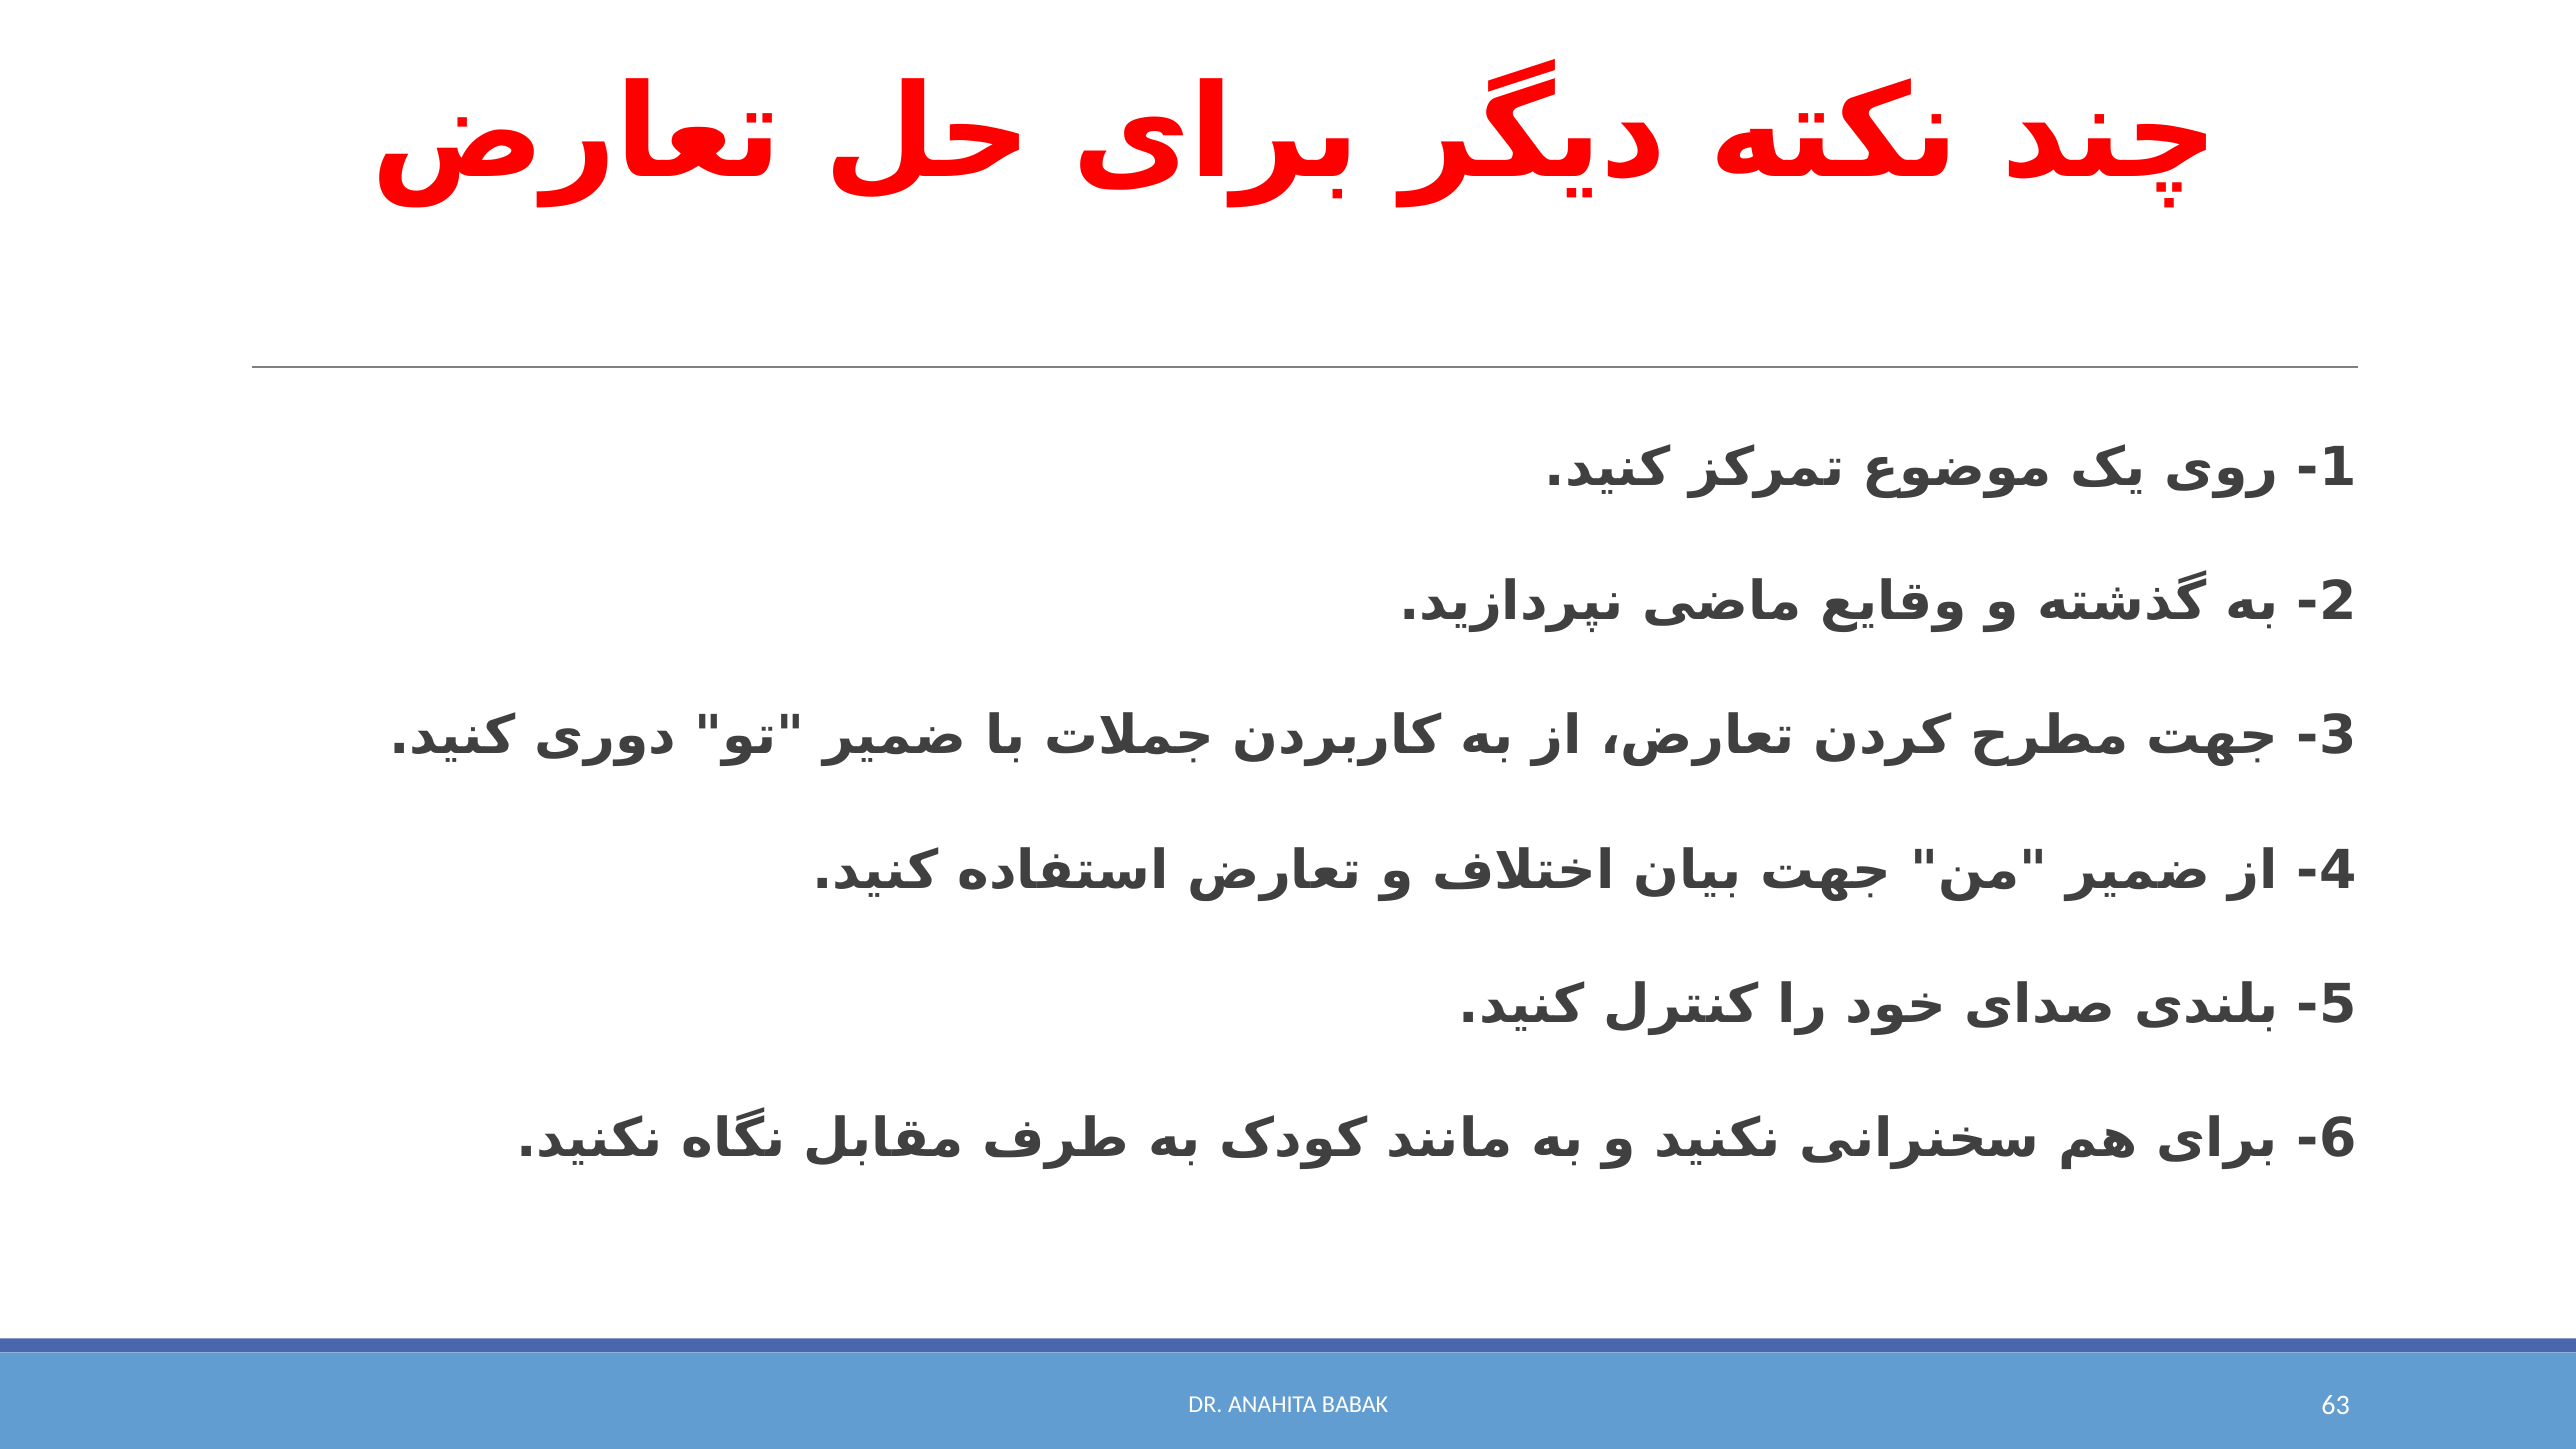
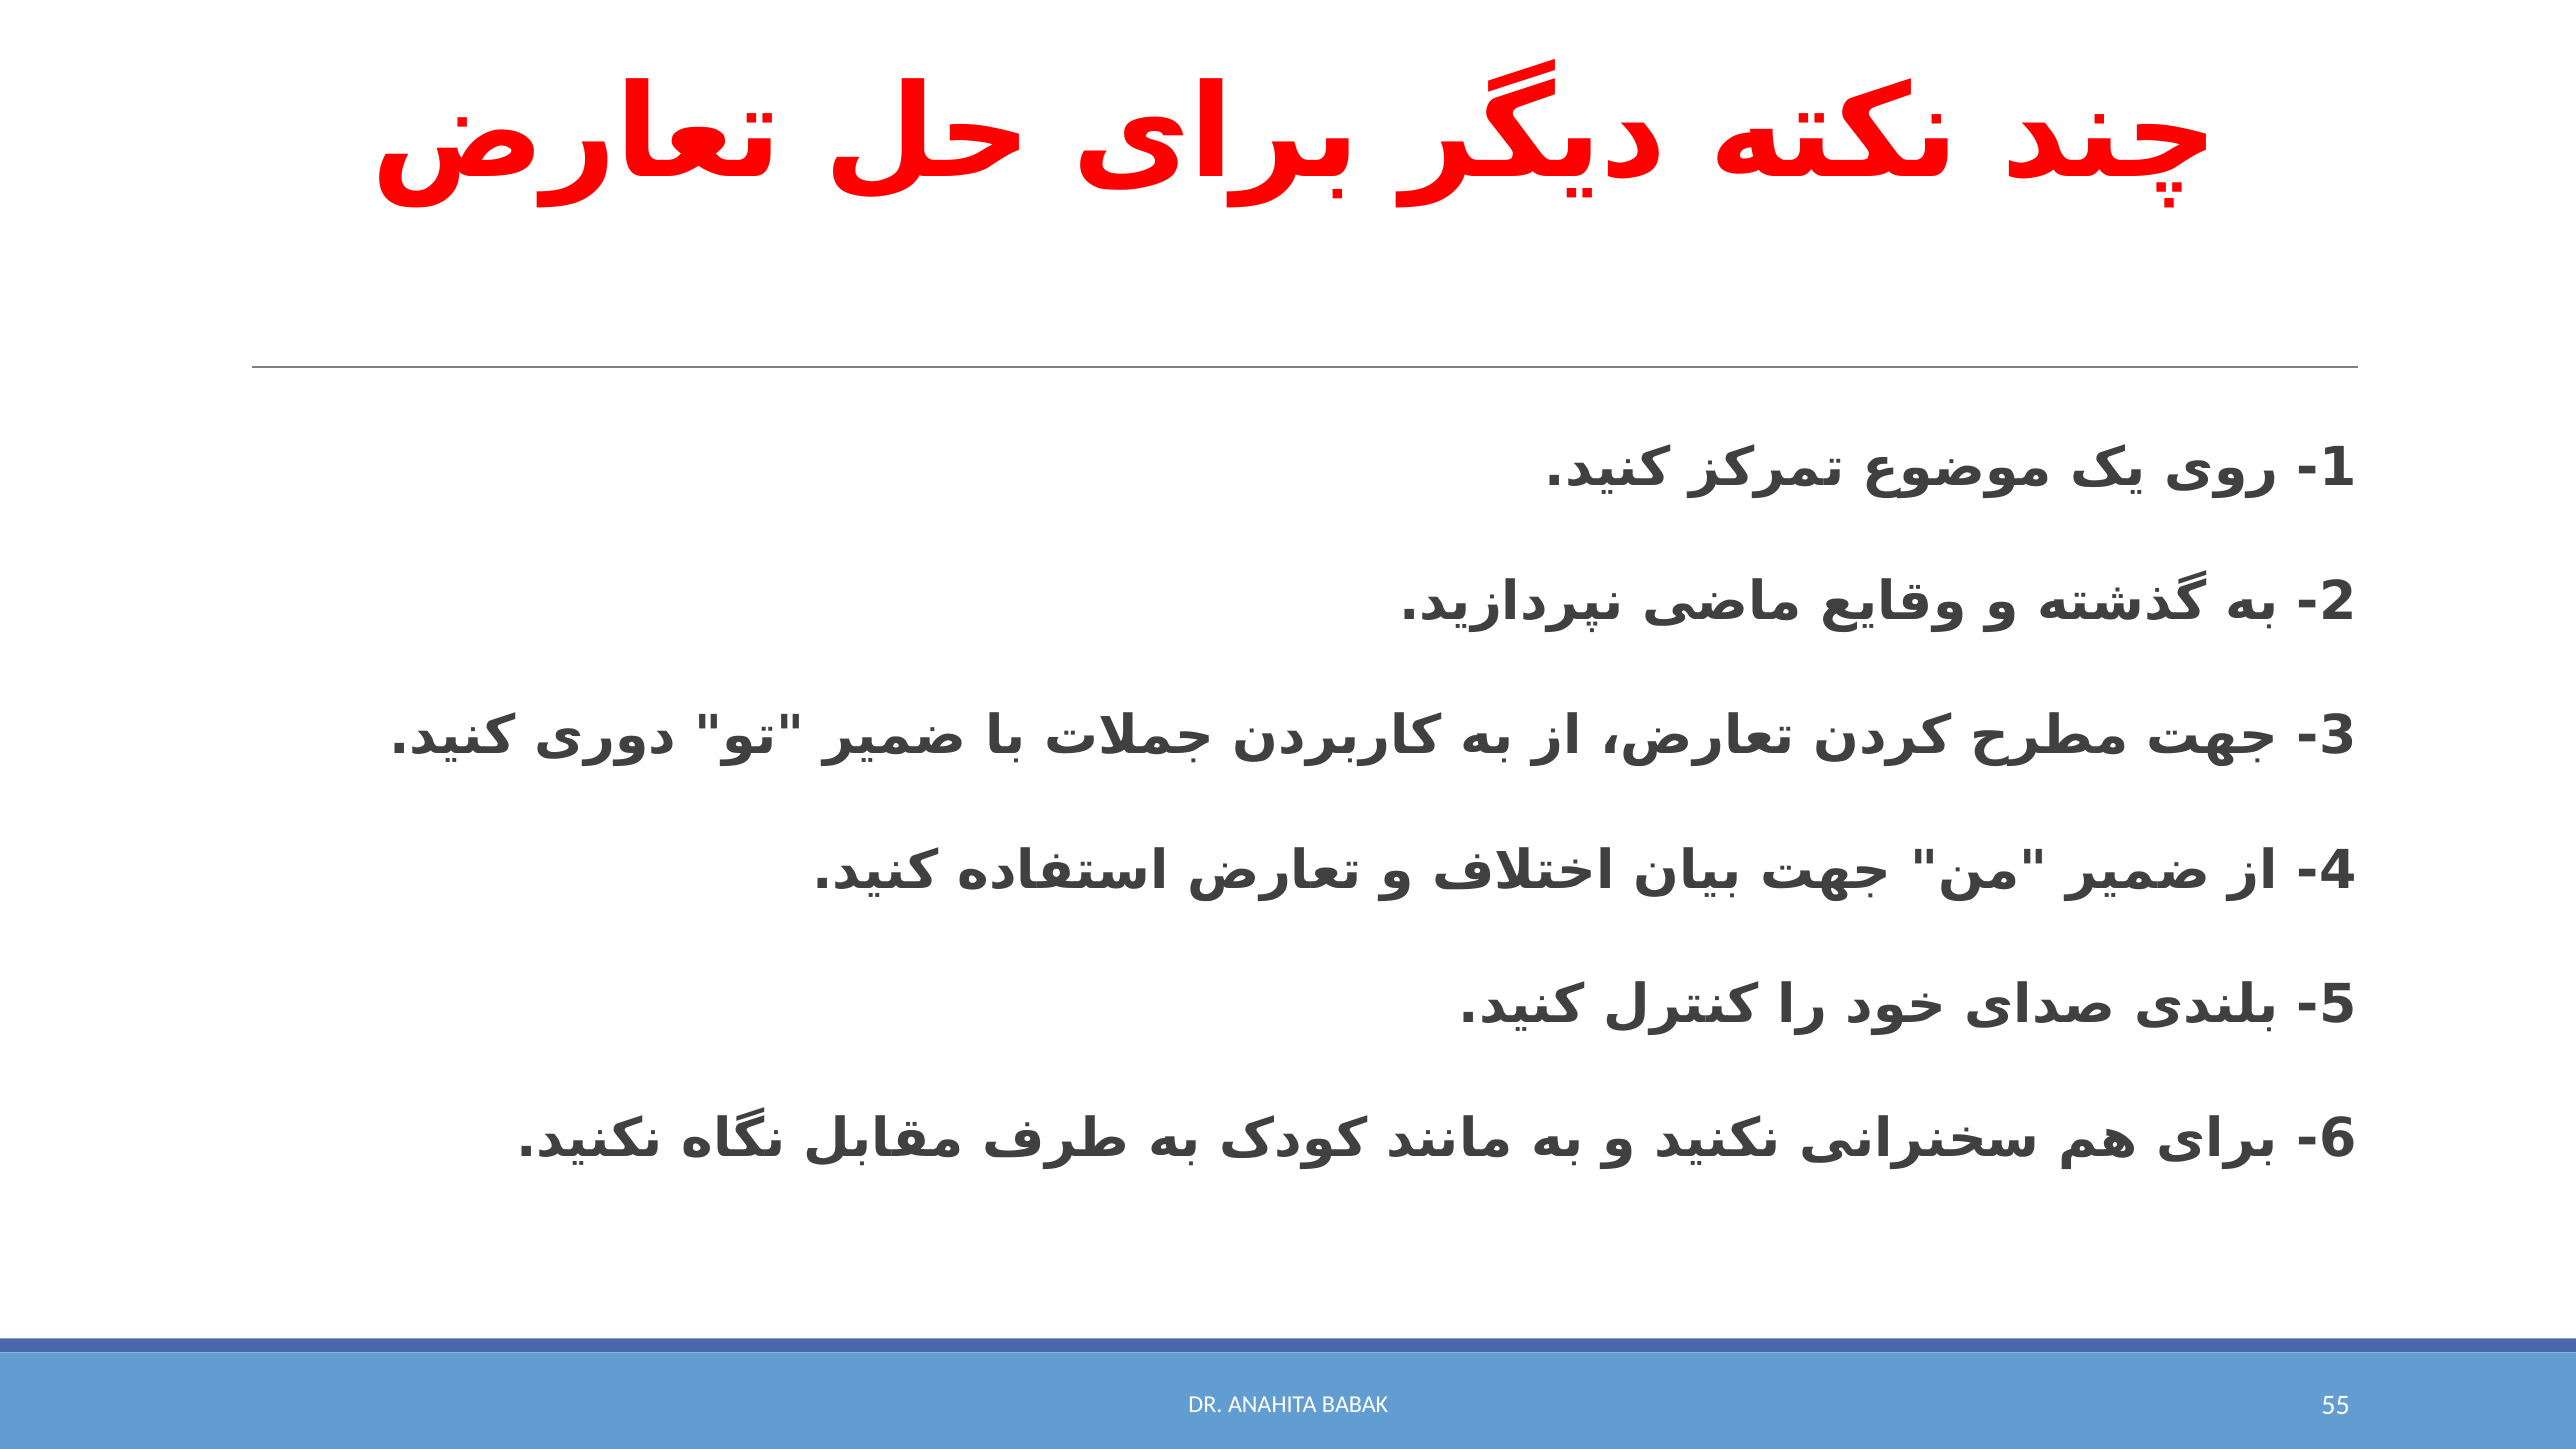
63: 63 -> 55 (2336, 1405)
